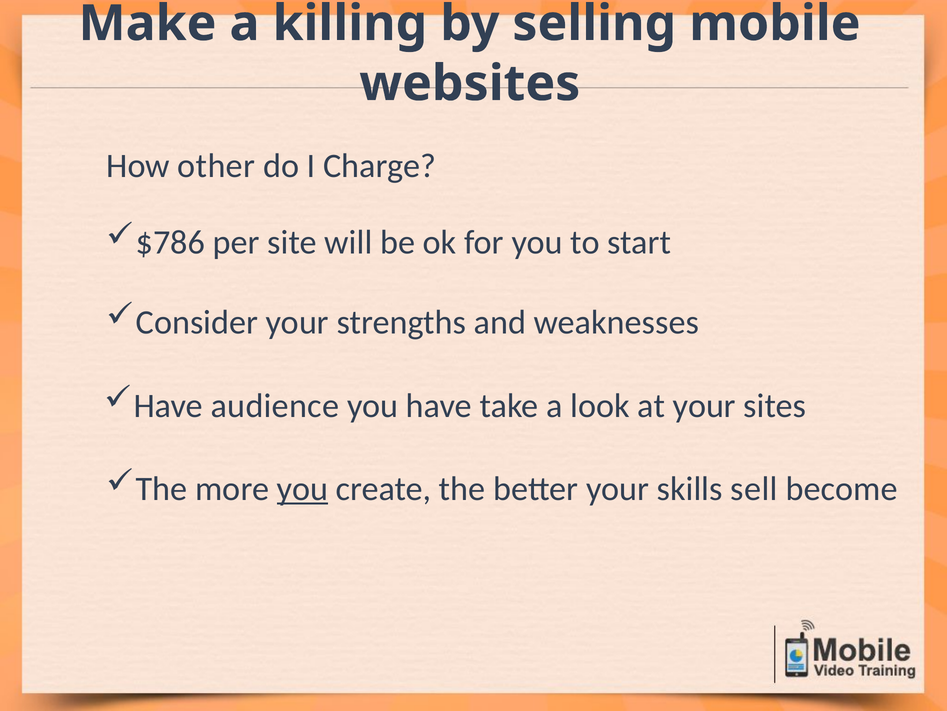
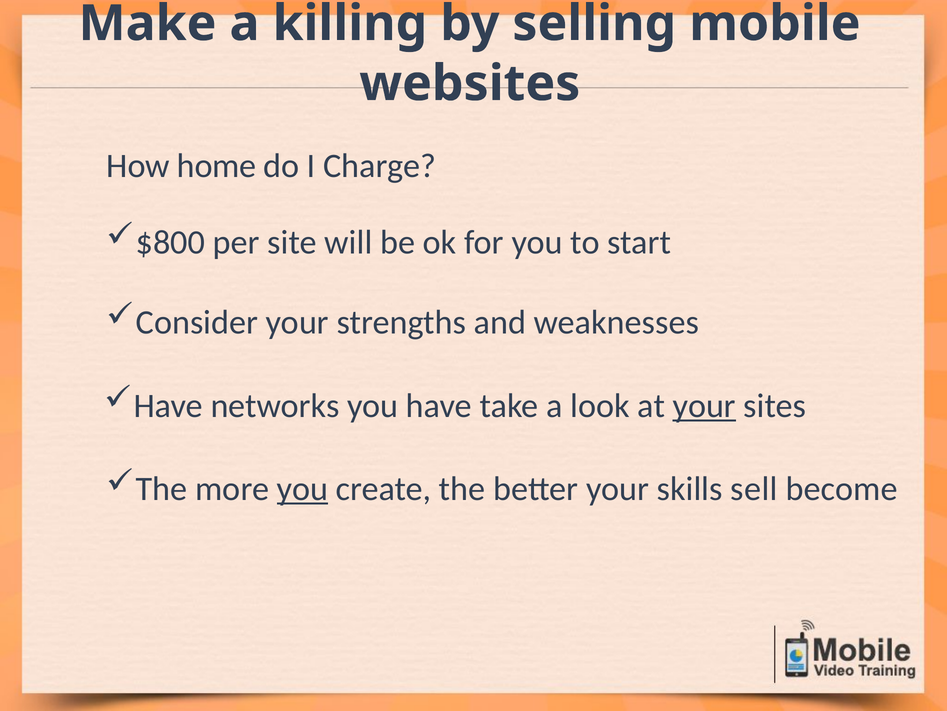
other: other -> home (217, 166)
$786: $786 -> $800 (170, 242)
audience: audience -> networks (275, 405)
your underline: none -> present (704, 405)
